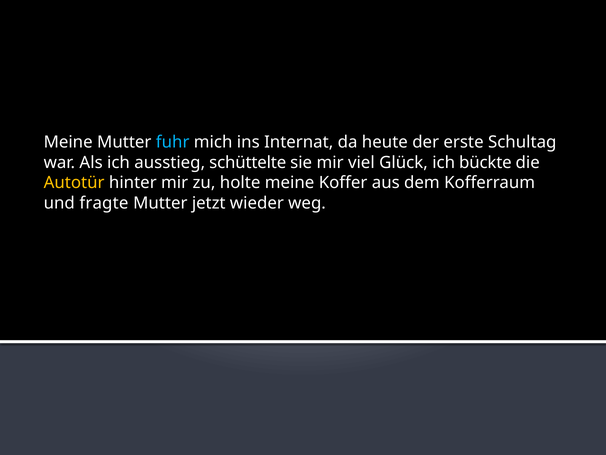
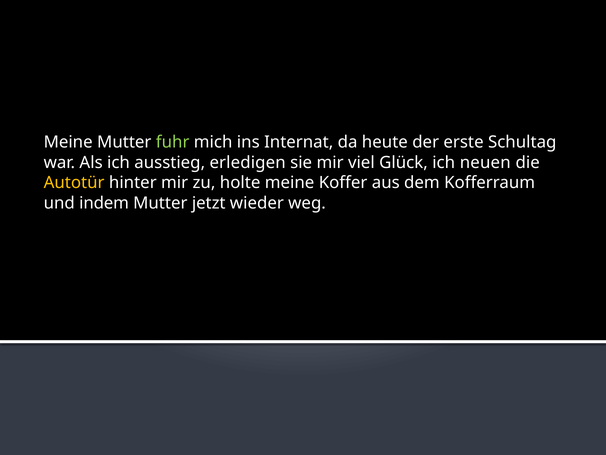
fuhr colour: light blue -> light green (173, 142)
schüttelte: schüttelte -> erledigen (248, 162)
bückte: bückte -> neuen (485, 162)
fragte: fragte -> indem (104, 203)
